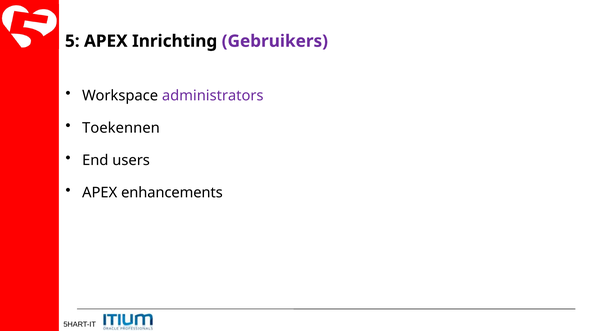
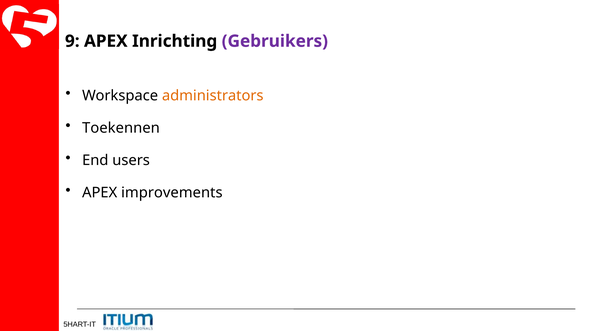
5: 5 -> 9 (72, 41)
administrators colour: purple -> orange (213, 96)
enhancements: enhancements -> improvements (172, 193)
